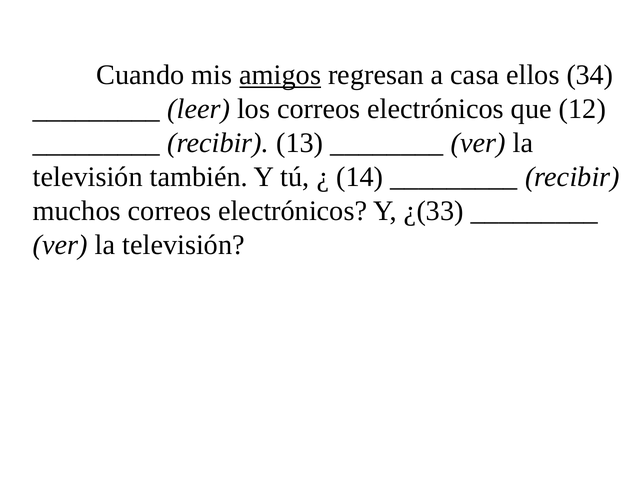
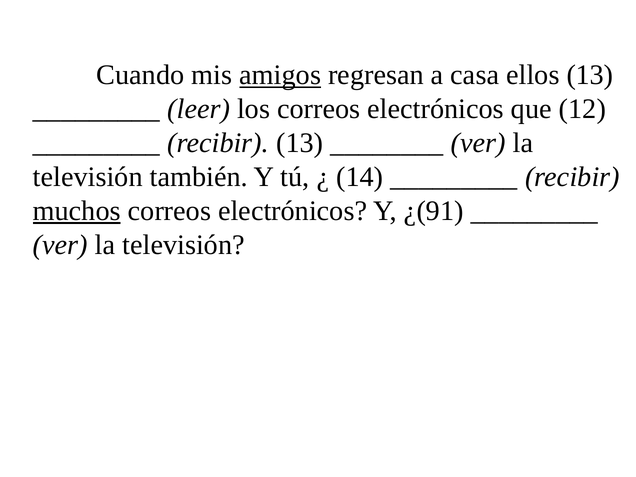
ellos 34: 34 -> 13 (590, 75)
muchos underline: none -> present (77, 211)
¿(33: ¿(33 -> ¿(91 (434, 211)
